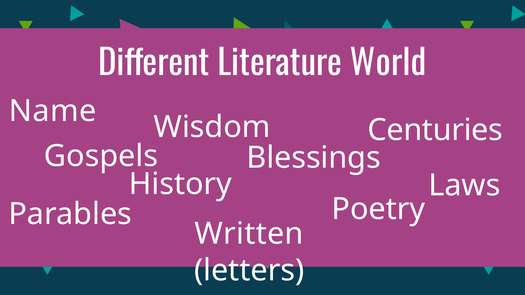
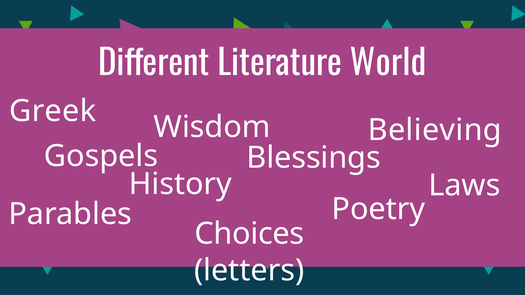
Name: Name -> Greek (53, 111)
Centuries: Centuries -> Believing (435, 130)
Written: Written -> Choices (249, 234)
